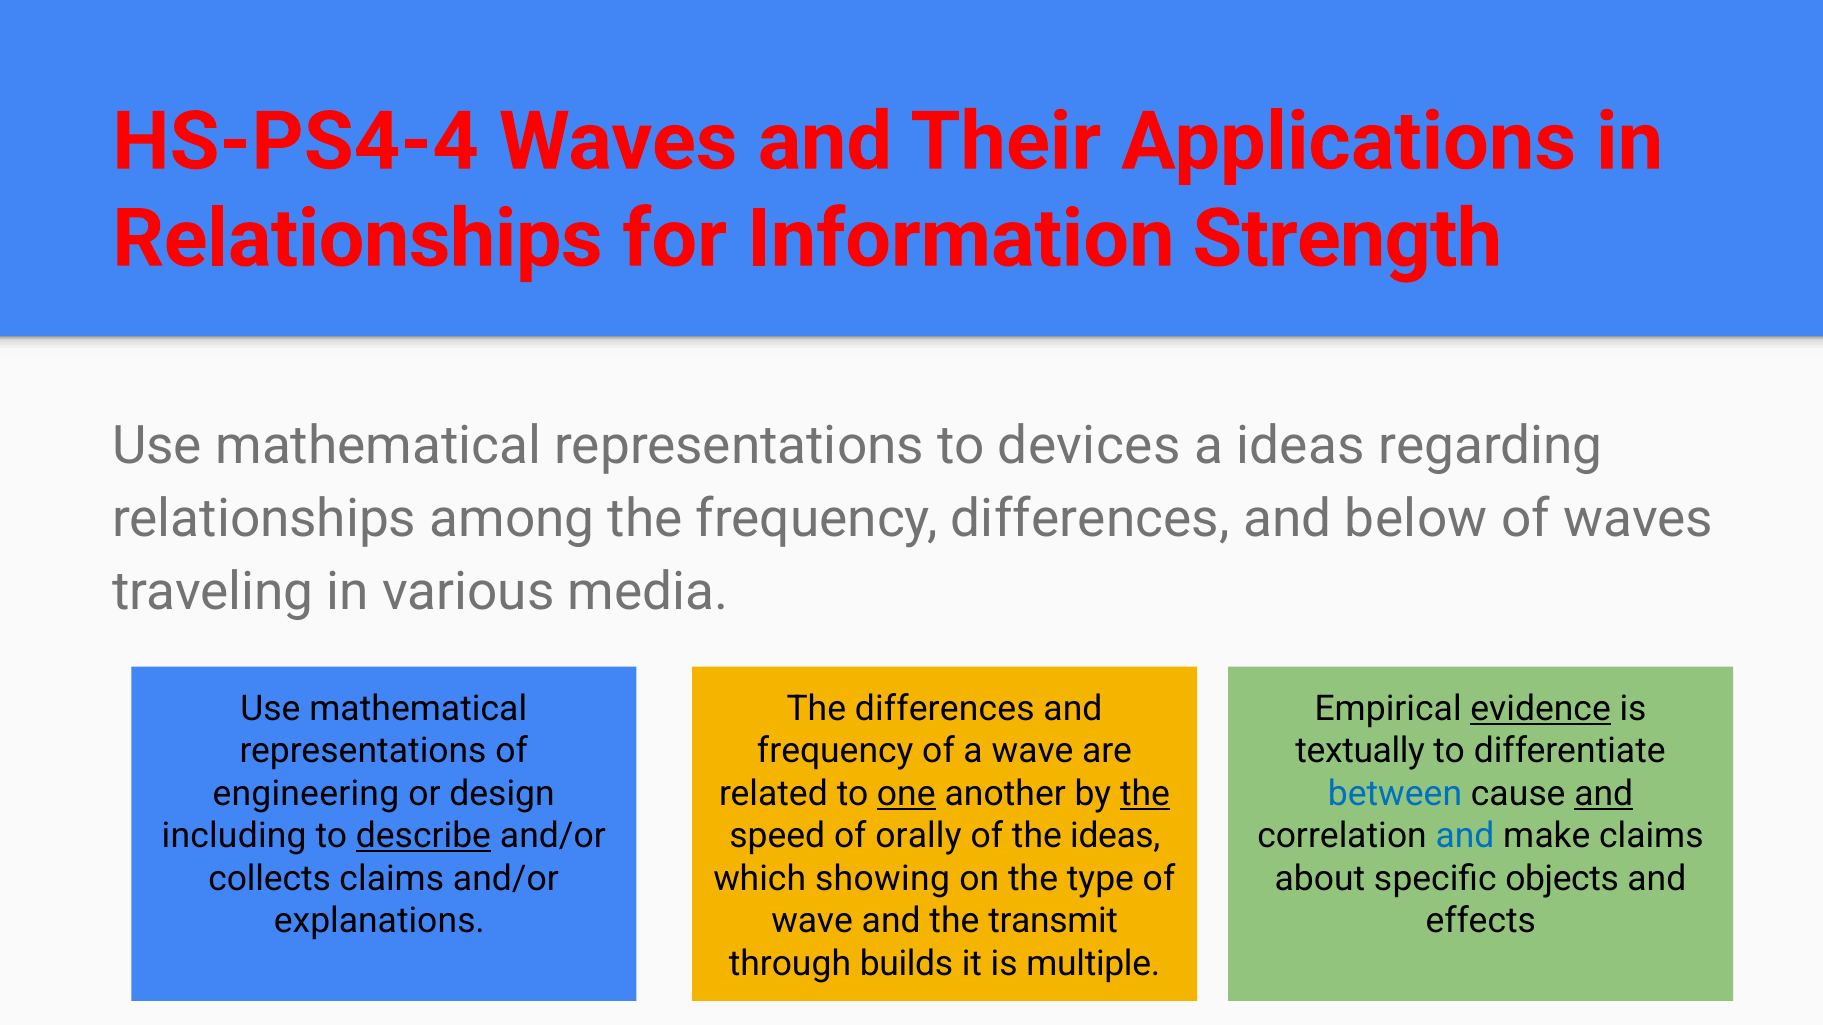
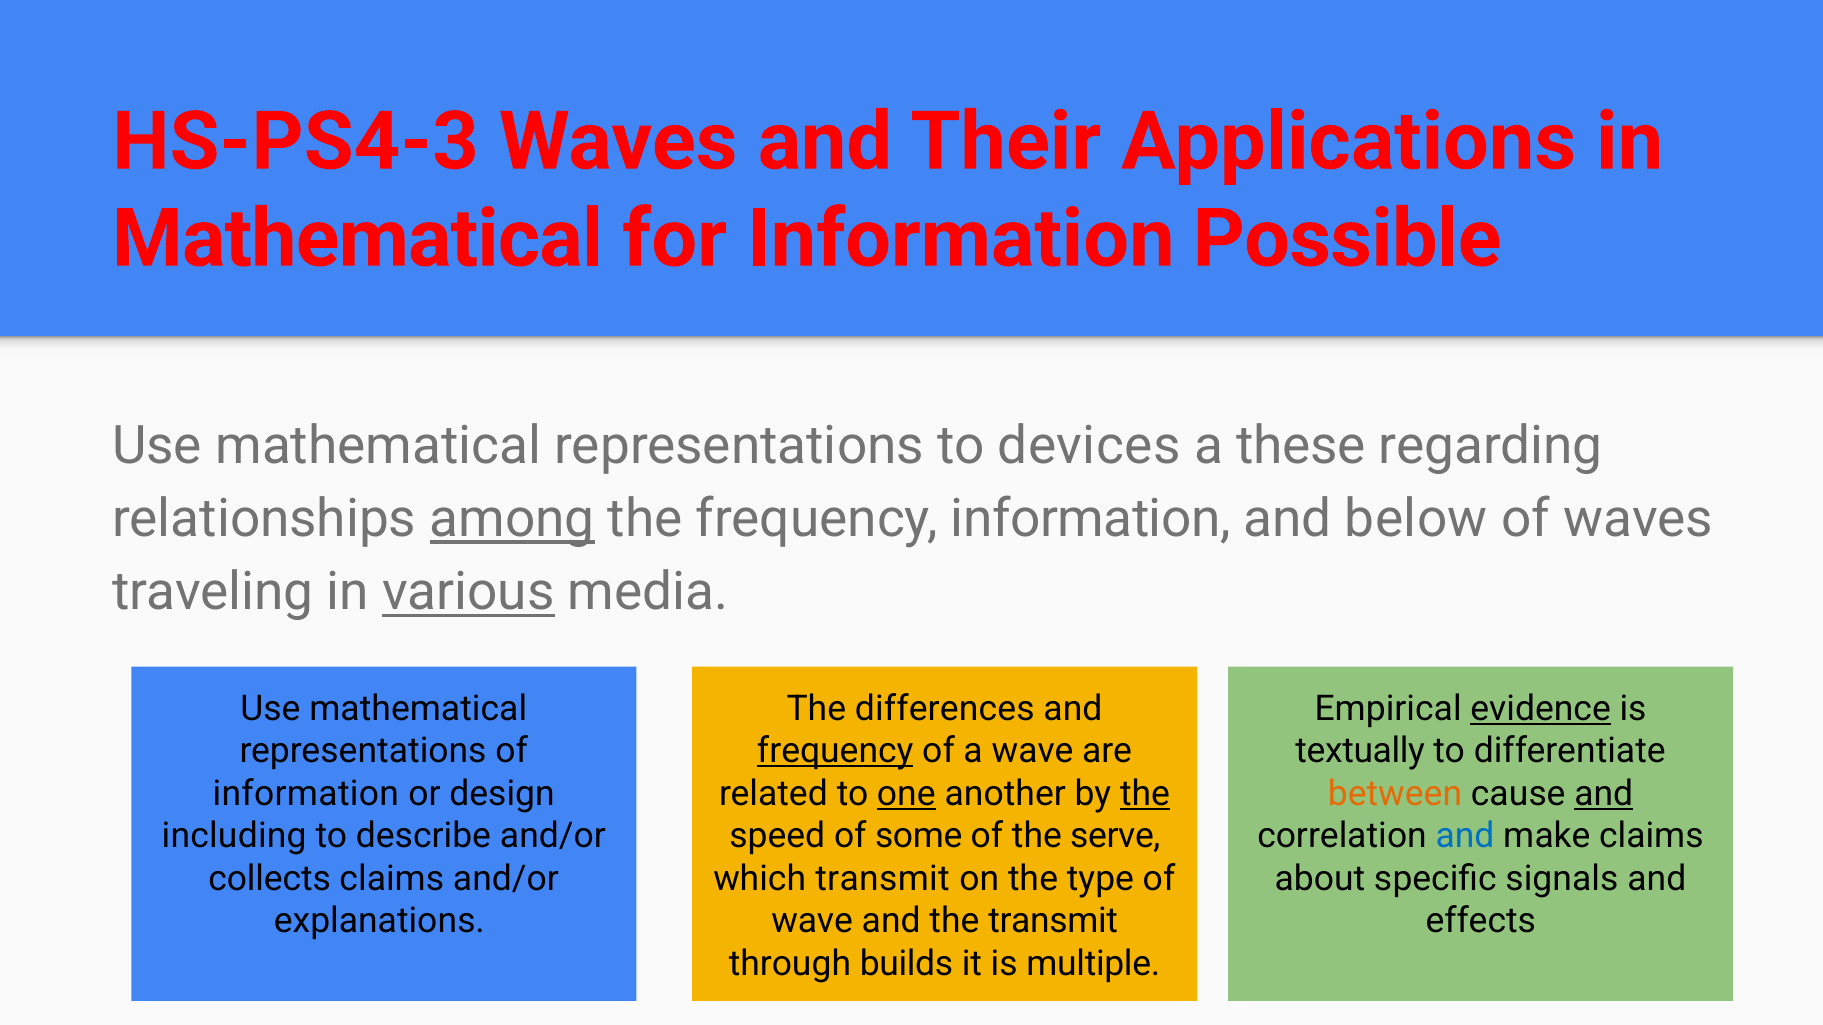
HS-PS4-4: HS-PS4-4 -> HS-PS4-3 (296, 142)
Relationships: Relationships -> Mathematical (358, 239)
Strength: Strength -> Possible (1347, 239)
a ideas: ideas -> these (1301, 446)
among underline: none -> present (512, 519)
frequency differences: differences -> information (1091, 519)
various underline: none -> present (468, 593)
frequency underline: none -> present (835, 751)
engineering: engineering -> information (306, 794)
between colour: blue -> orange (1395, 794)
describe underline: present -> none (423, 837)
orally: orally -> some (919, 837)
the ideas: ideas -> serve (1115, 837)
which showing: showing -> transmit (883, 879)
objects: objects -> signals (1562, 879)
